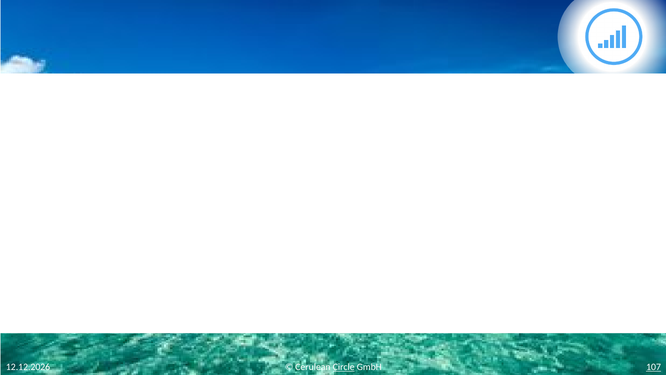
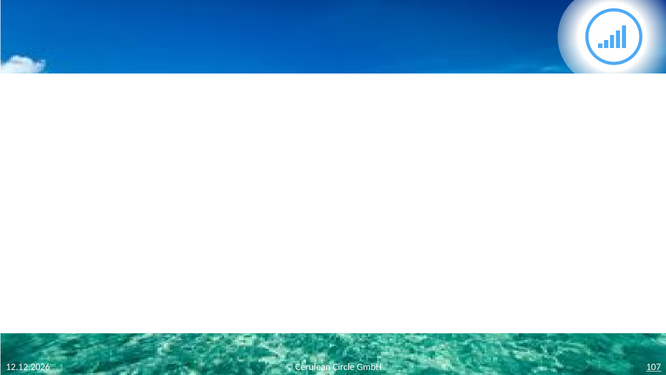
Circle underline: present -> none (344, 367)
